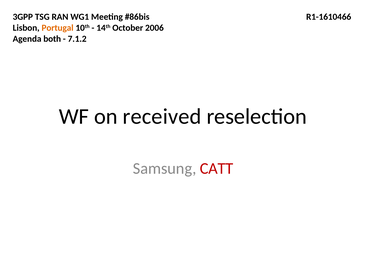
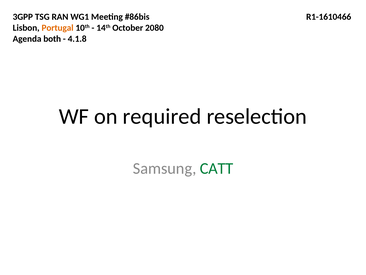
2006: 2006 -> 2080 (154, 28)
7.1.2: 7.1.2 -> 4.1.8 (77, 39)
received: received -> required (162, 116)
CATT colour: red -> green (217, 168)
